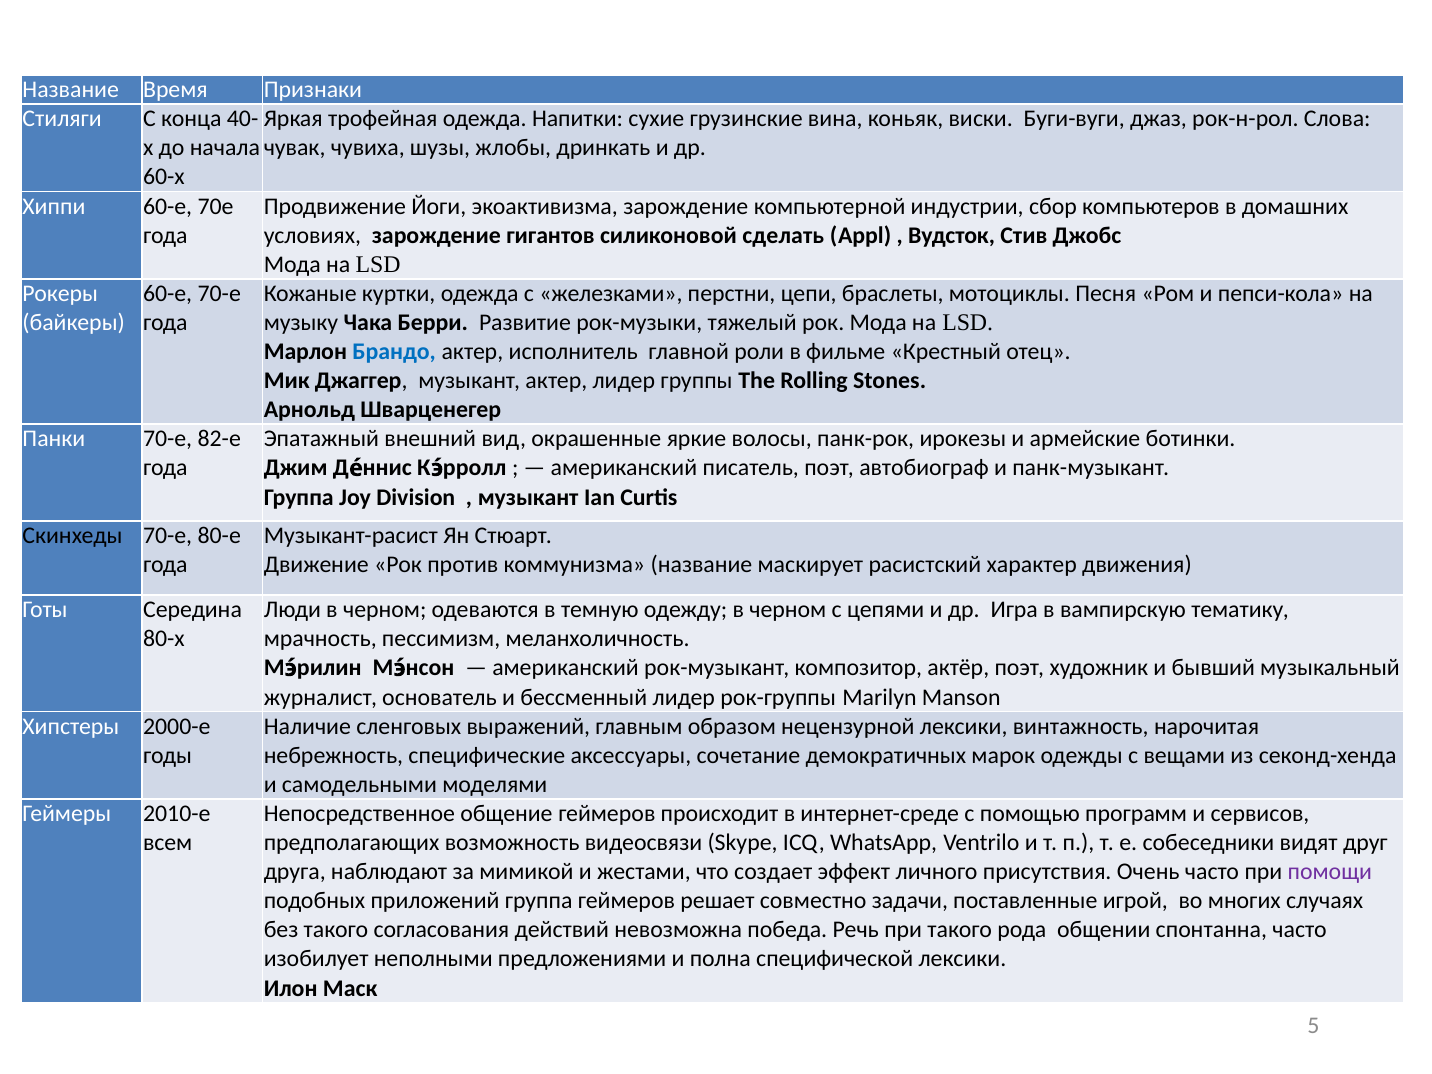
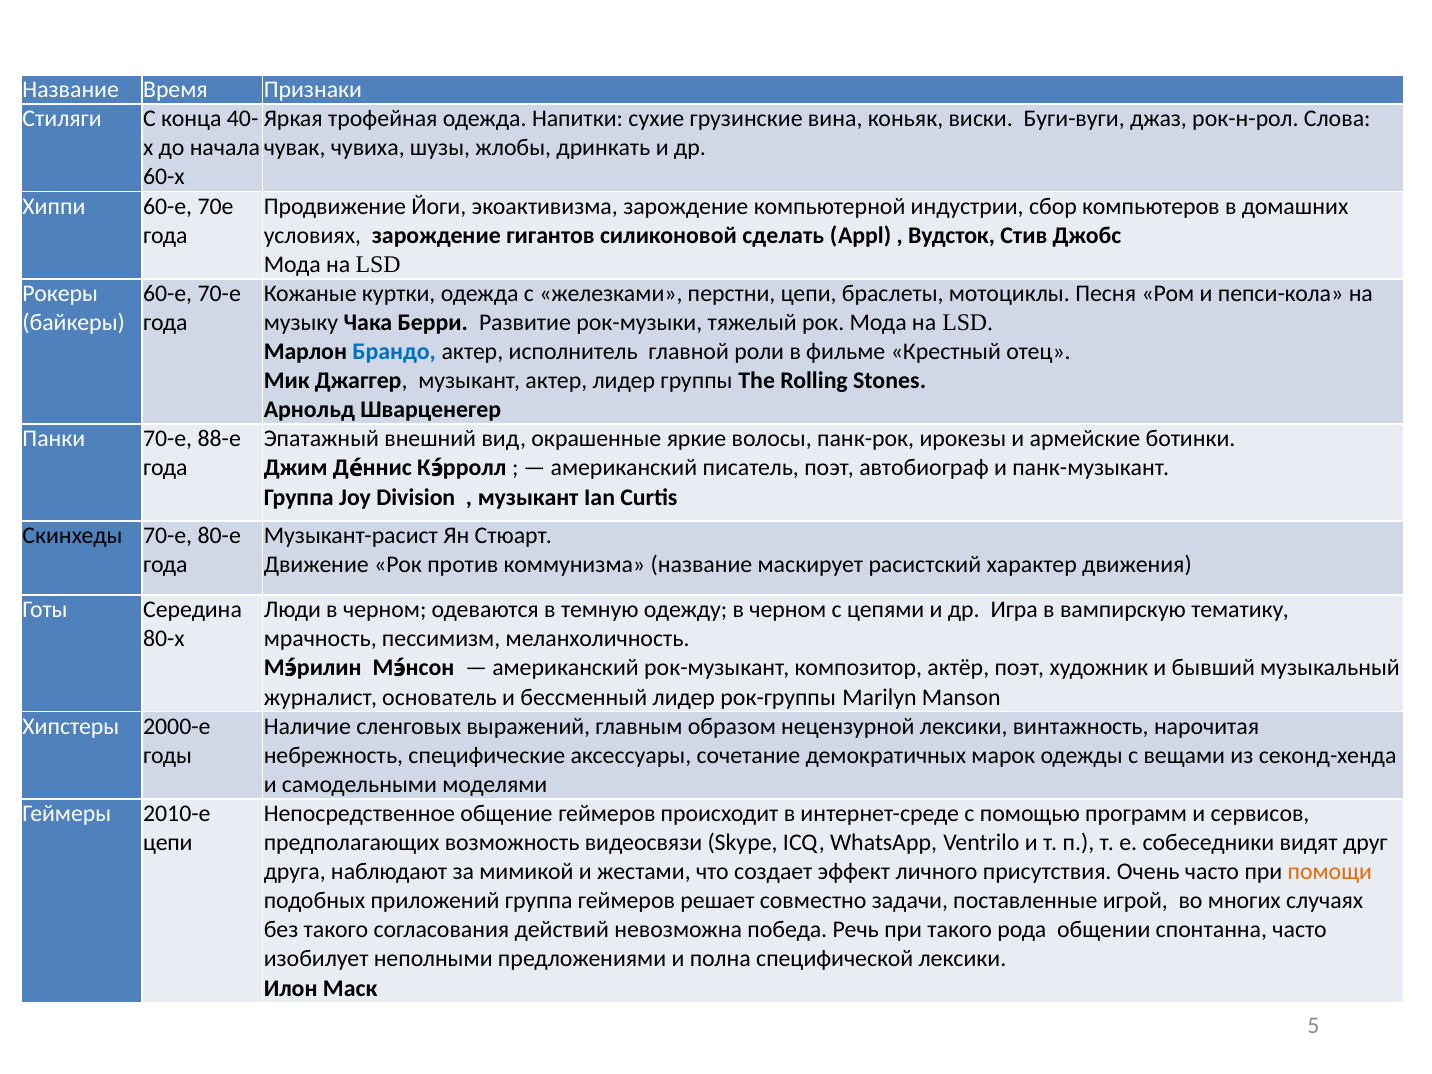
82-е: 82-е -> 88-е (219, 439)
всем: всем -> цепи (168, 843)
помощи colour: purple -> orange (1330, 872)
